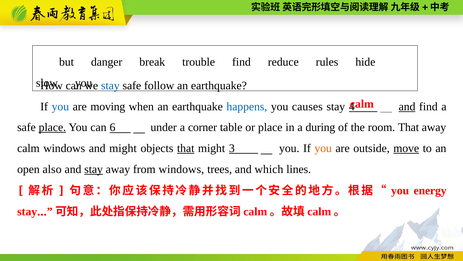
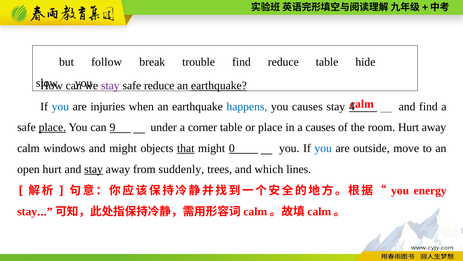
danger: danger -> follow (107, 62)
reduce rules: rules -> table (327, 62)
stay colour: blue -> purple (110, 86)
safe follow: follow -> reduce (159, 86)
earthquake underline: none -> present (219, 86)
moving: moving -> injuries (108, 106)
and underline: present -> none (407, 106)
6: 6 -> 9 (112, 127)
a during: during -> causes (320, 127)
room That: That -> Hurt (409, 127)
3: 3 -> 0 (232, 148)
you colour: orange -> blue (323, 148)
move underline: present -> none (406, 148)
open also: also -> hurt (52, 169)
from windows: windows -> suddenly (181, 169)
